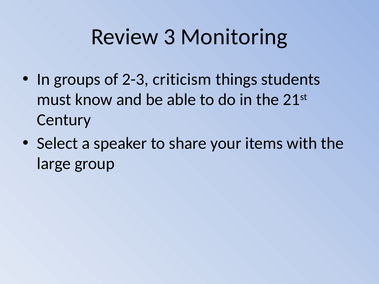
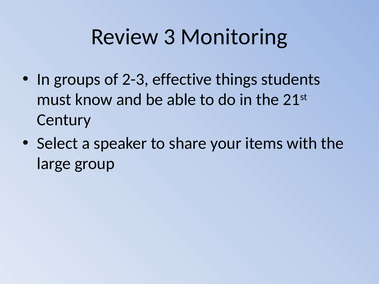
criticism: criticism -> effective (182, 80)
